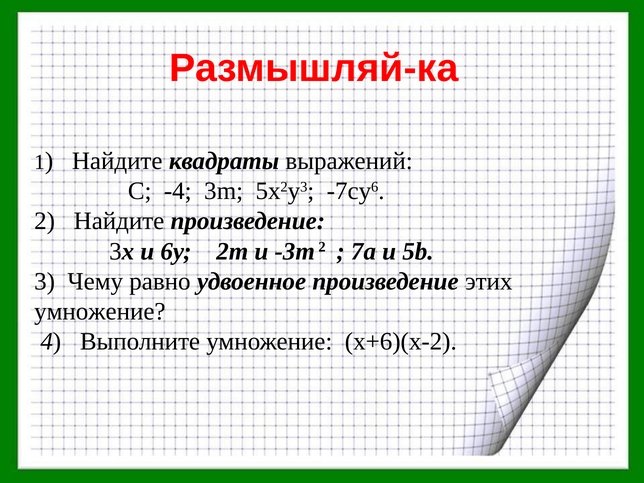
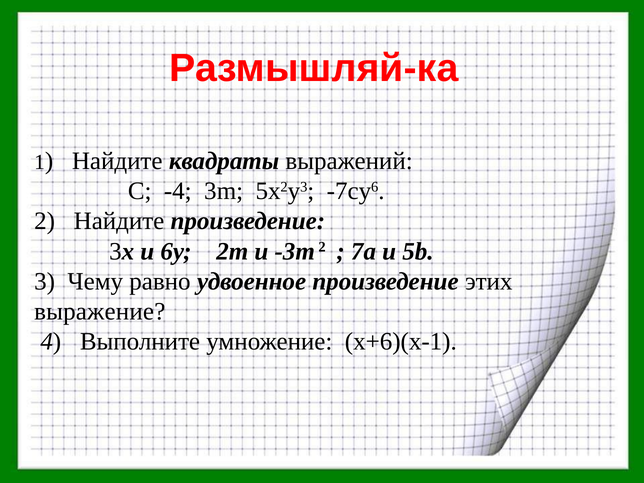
умножение: умножение -> выражение (100, 311)
х+6)(х-2: х+6)(х-2 -> х+6)(х-1 (401, 341)
